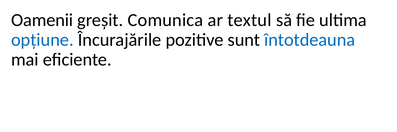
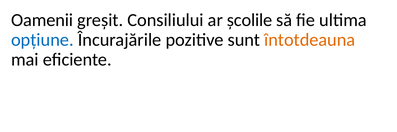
Comunica: Comunica -> Consiliului (166, 20)
textul: textul -> școlile (250, 20)
întotdeauna colour: blue -> orange (310, 40)
